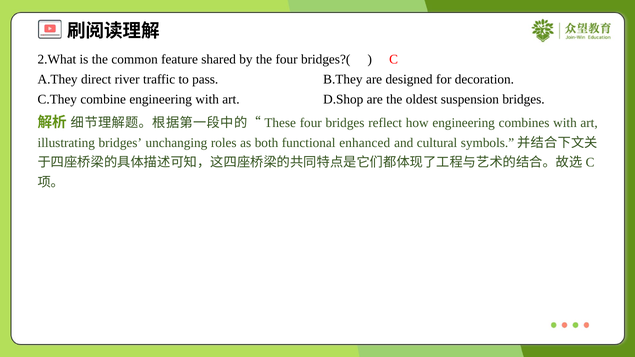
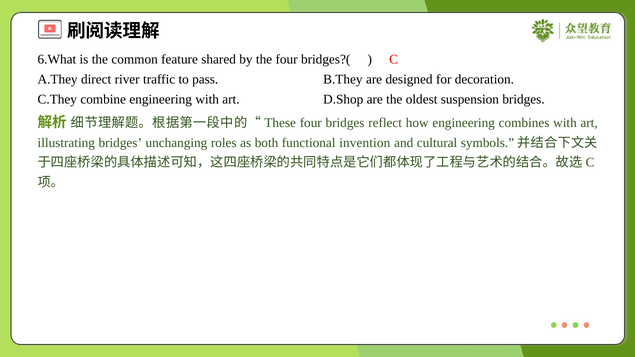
2.What: 2.What -> 6.What (57, 59)
enhanced: enhanced -> invention (365, 143)
